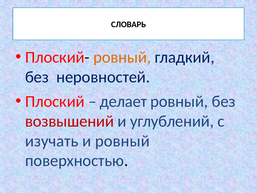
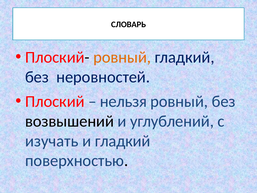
делает: делает -> нельзя (123, 101)
возвышений colour: red -> black (69, 121)
и ровный: ровный -> гладкий (123, 141)
